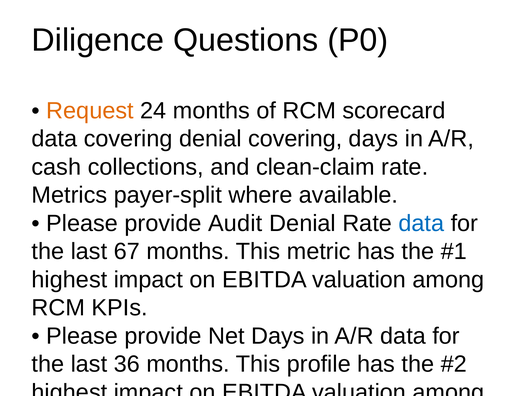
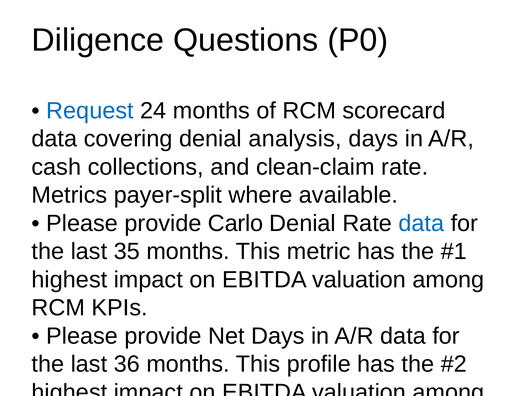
Request colour: orange -> blue (90, 111)
denial covering: covering -> analysis (295, 139)
Audit: Audit -> Carlo (236, 223)
67: 67 -> 35 (127, 252)
